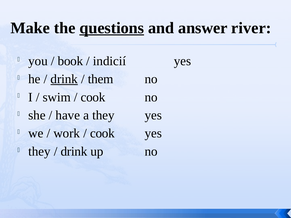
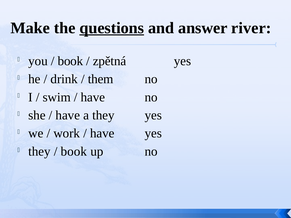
indicií: indicií -> zpětná (110, 61)
drink underline: present -> none (64, 79)
cook: cook -> have (93, 97)
cook: cook -> have (102, 133)
drink: drink -> book (74, 152)
